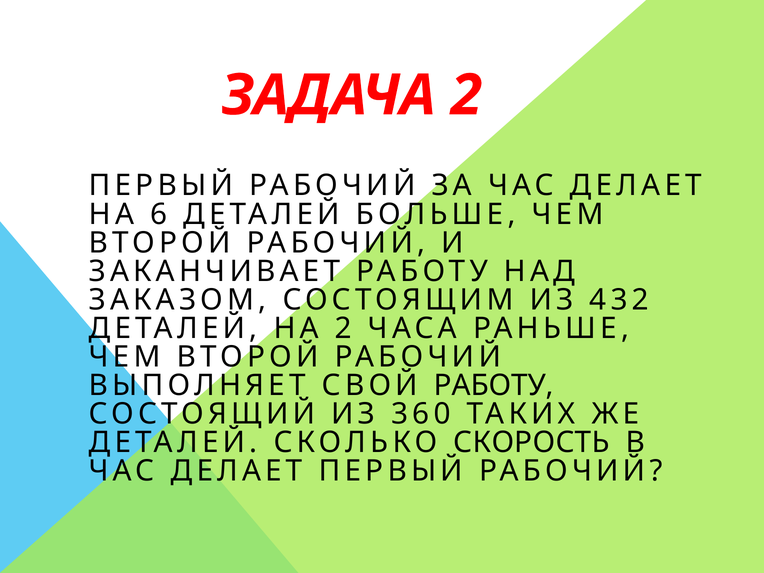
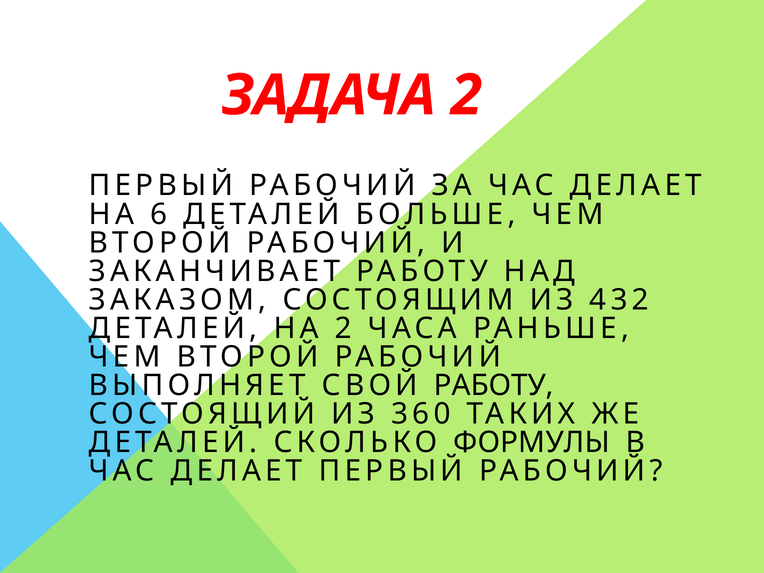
СКОРОСТЬ: СКОРОСТЬ -> ФОРМУЛЫ (532, 443)
